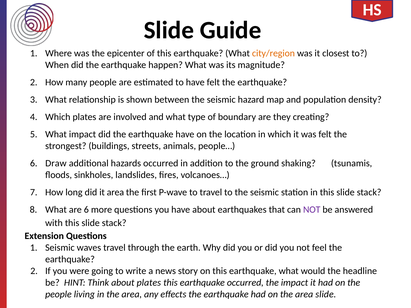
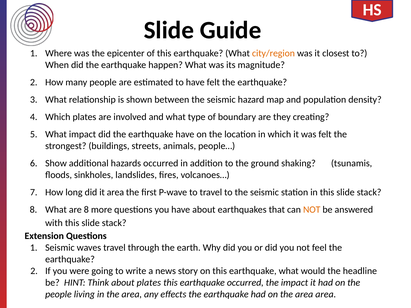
Draw: Draw -> Show (56, 164)
are 6: 6 -> 8 (86, 210)
NOT colour: purple -> orange (312, 210)
area slide: slide -> area (326, 294)
